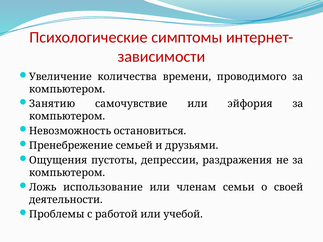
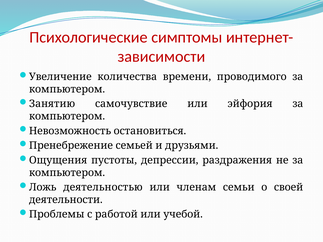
использование: использование -> деятельностью (103, 187)
